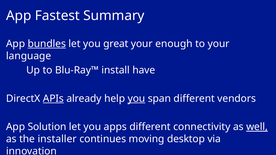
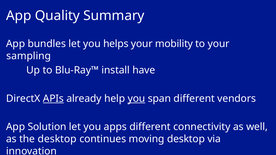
Fastest: Fastest -> Quality (57, 16)
bundles underline: present -> none (47, 44)
great: great -> helps (116, 44)
enough: enough -> mobility (174, 44)
language: language -> sampling (29, 56)
well underline: present -> none (257, 127)
the installer: installer -> desktop (57, 139)
